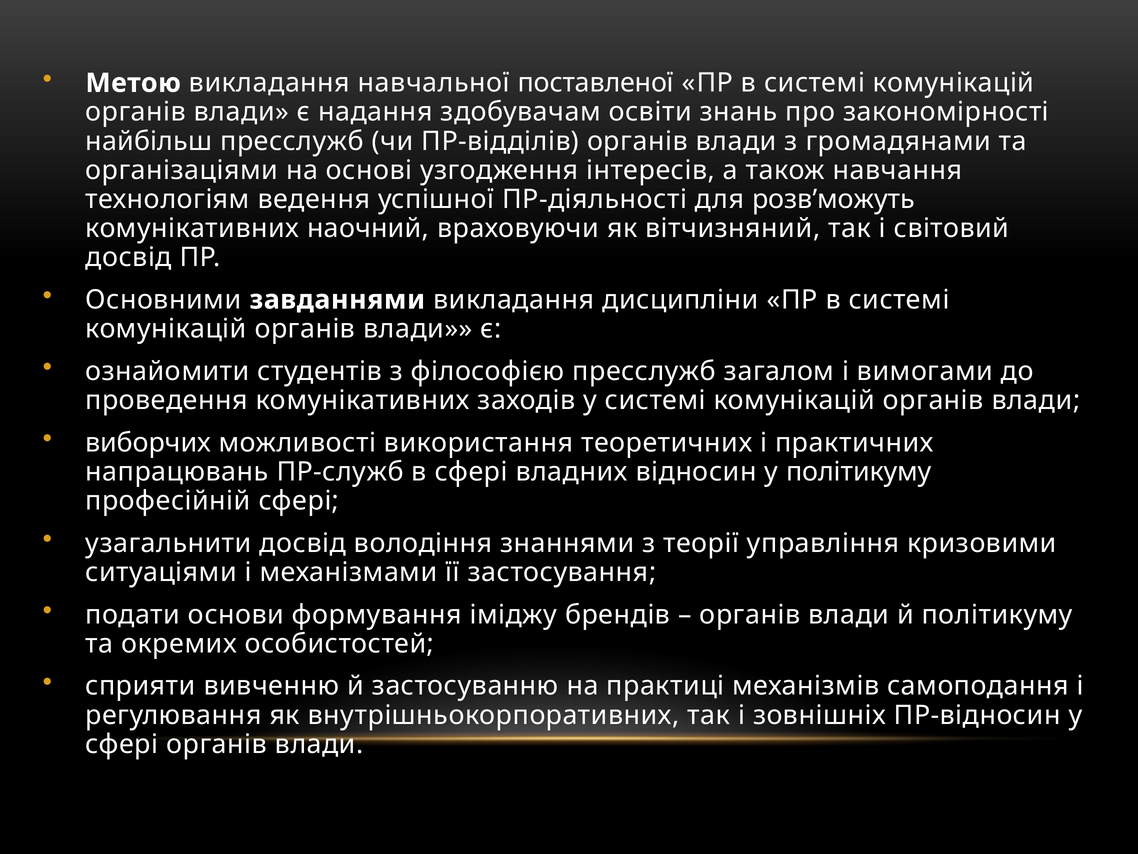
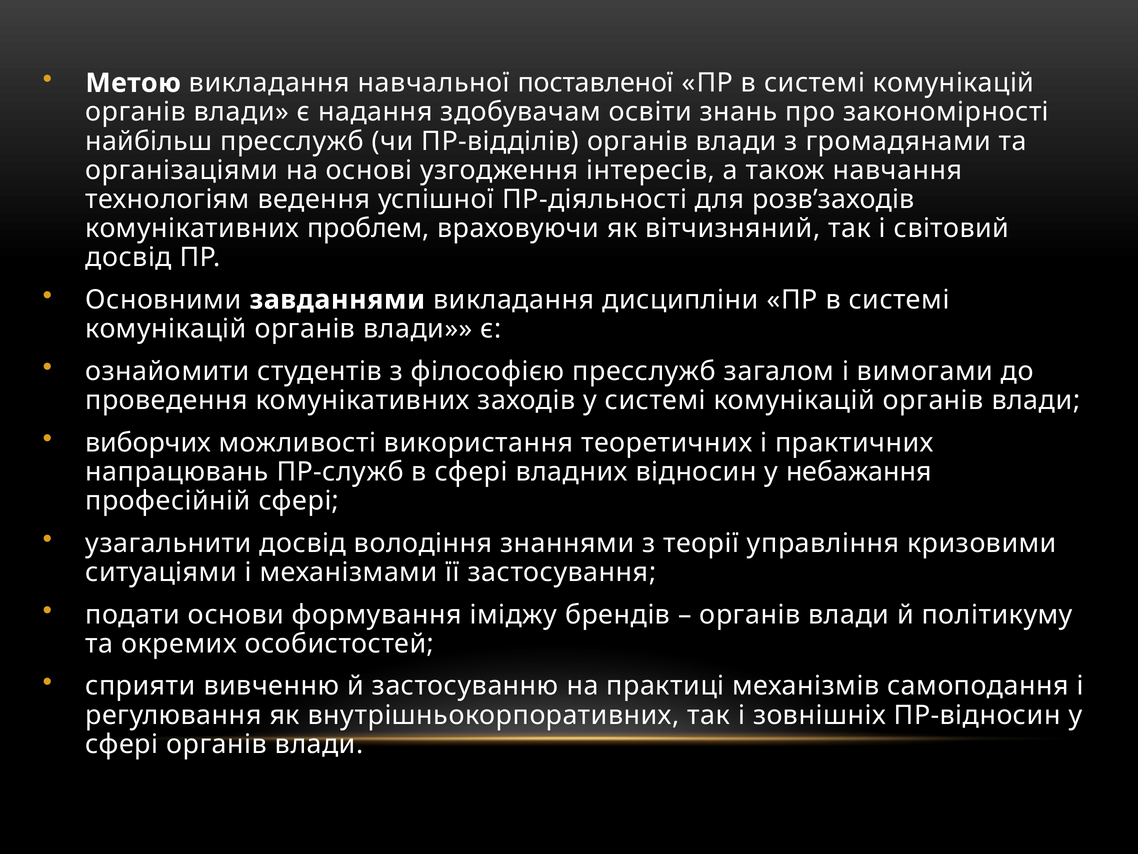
розв’можуть: розв’можуть -> розв’заходів (833, 199)
наочний: наочний -> проблем (368, 228)
у політикуму: політикуму -> небажання (859, 471)
